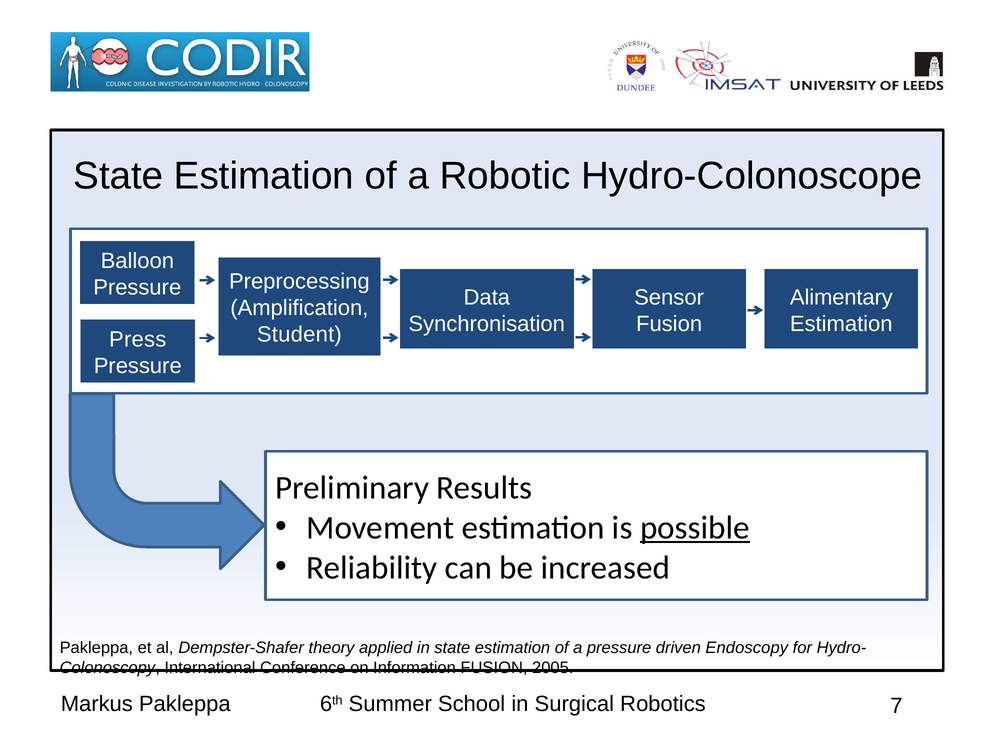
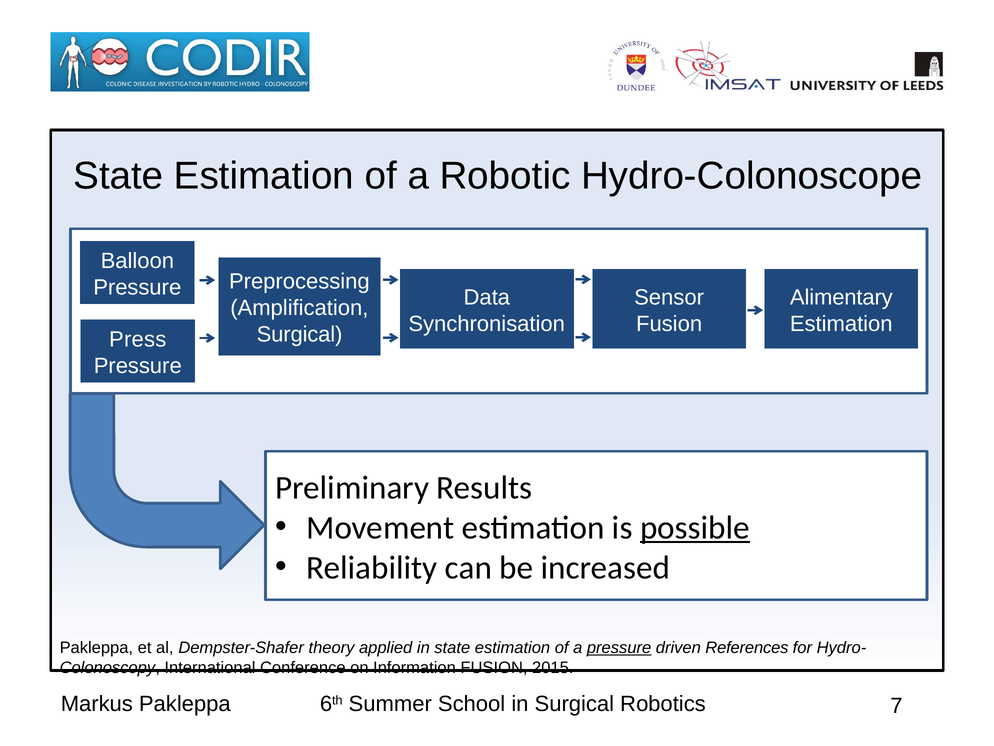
Student: Student -> Surgical (300, 334)
pressure underline: none -> present (619, 647)
Endoscopy: Endoscopy -> References (747, 647)
2005: 2005 -> 2015 (553, 667)
